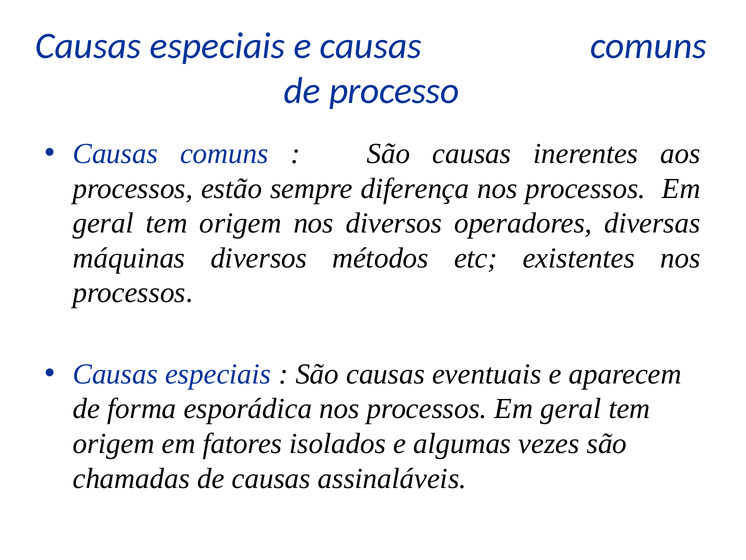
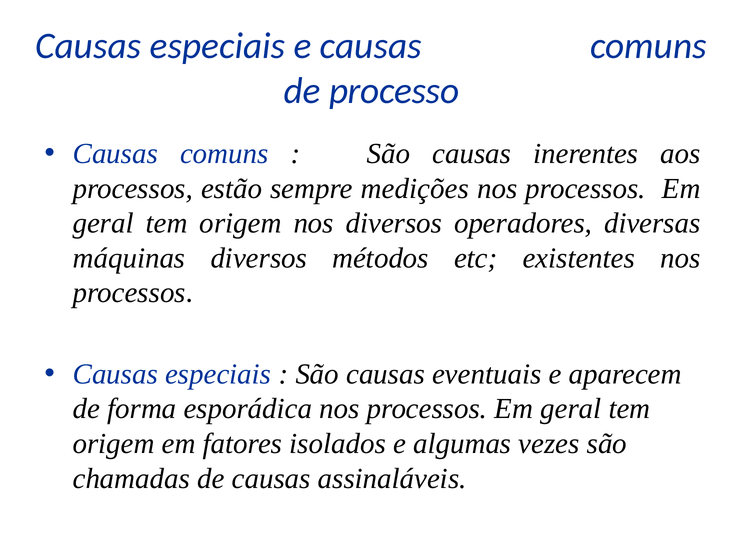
diferença: diferença -> medições (415, 188)
